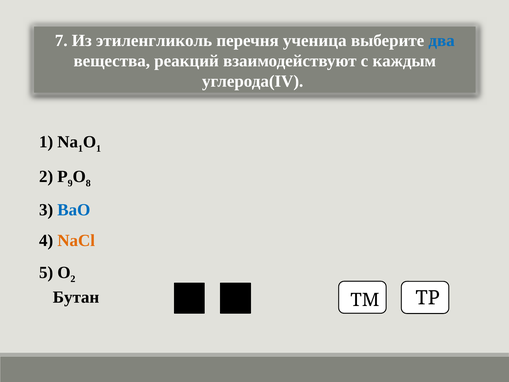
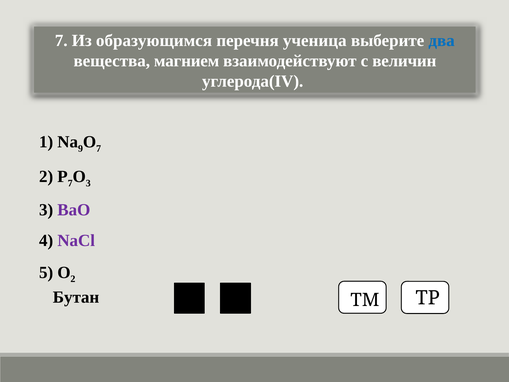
этиленгликоль: этиленгликоль -> образующимся (154, 40)
реакций: реакций -> магнием (187, 61)
каждым: каждым -> величин (404, 61)
1: 1 -> 9 (80, 148)
1: 1 -> 7 (99, 148)
9: 9 -> 7 (70, 183)
8: 8 -> 3 (88, 183)
BaO colour: blue -> purple (74, 210)
NaCl colour: orange -> purple (76, 240)
